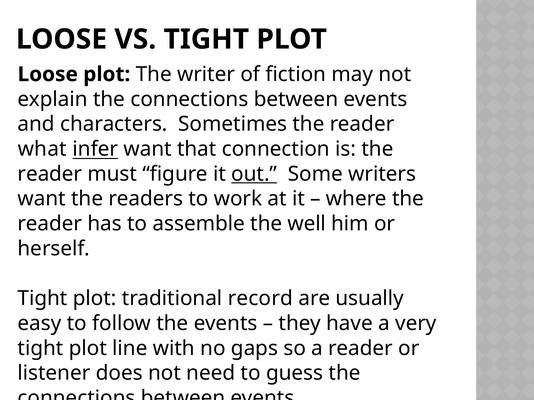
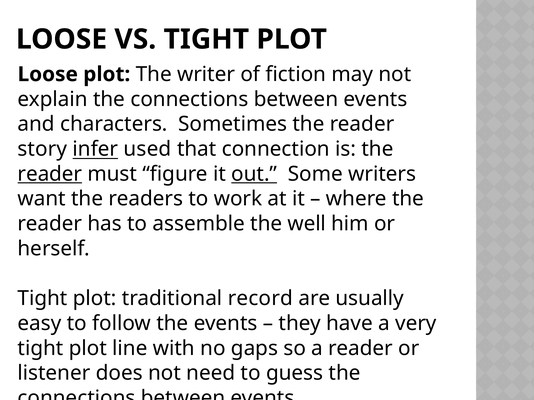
what: what -> story (42, 149)
infer want: want -> used (147, 149)
reader underline: none -> present (50, 174)
